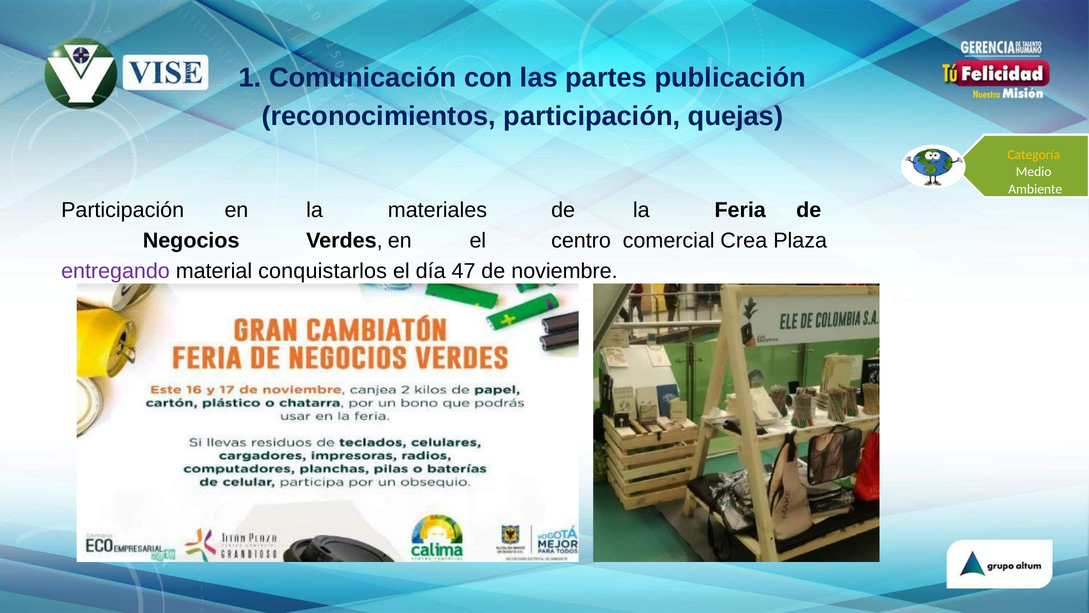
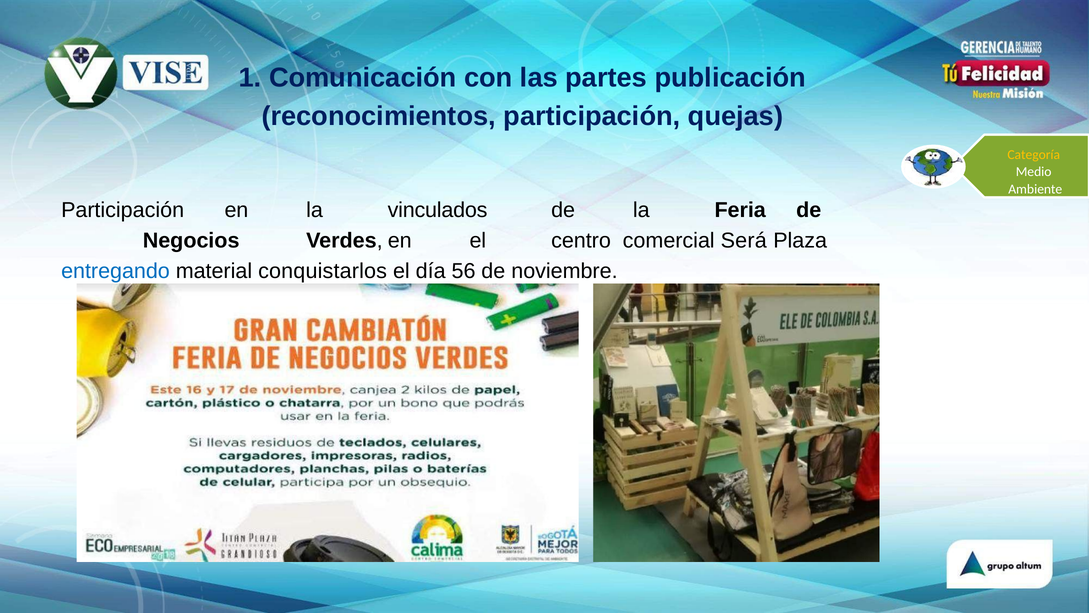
materiales: materiales -> vinculados (438, 210)
Crea: Crea -> Será (744, 241)
entregando colour: purple -> blue (115, 271)
47: 47 -> 56 (464, 271)
